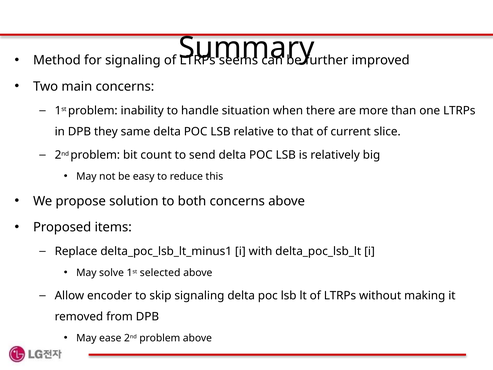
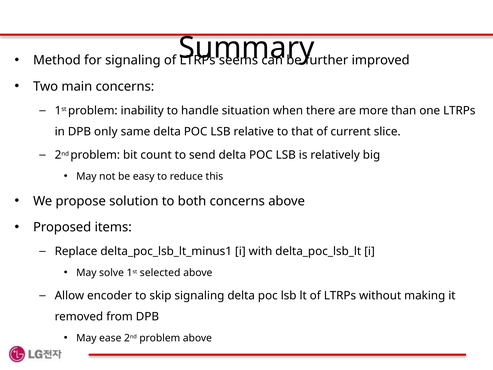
they: they -> only (106, 131)
